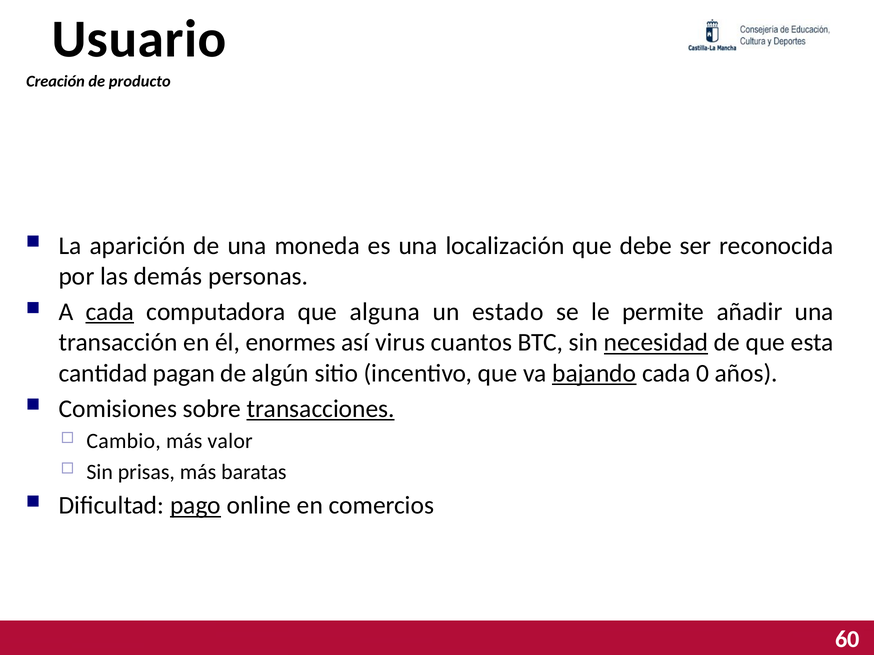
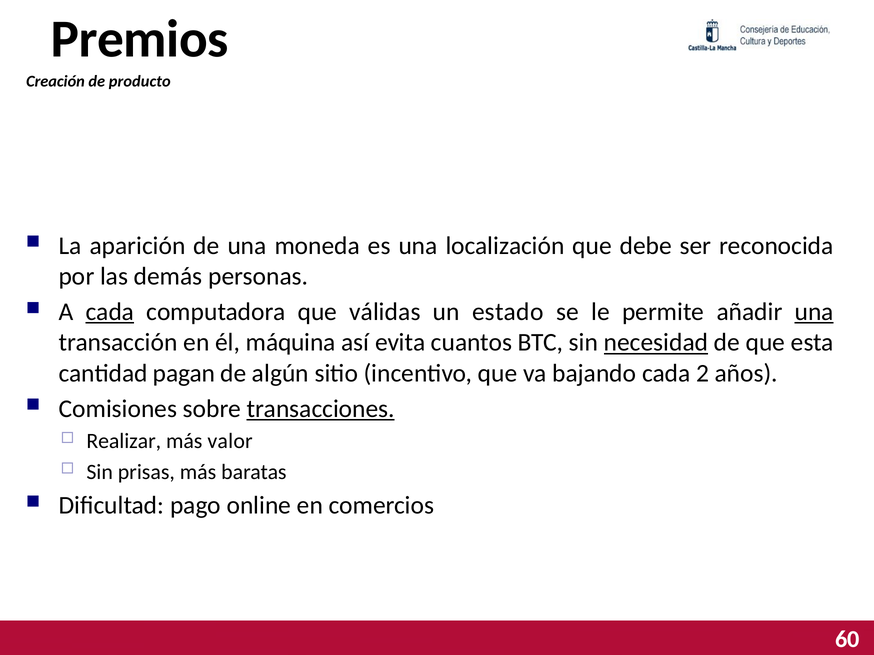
Usuario: Usuario -> Premios (140, 39)
alguna: alguna -> válidas (385, 312)
una underline: none -> present (814, 312)
enormes: enormes -> máquina (291, 343)
virus: virus -> evita (400, 343)
bajando underline: present -> none (594, 373)
0: 0 -> 2 (703, 373)
Cambio: Cambio -> Realizar (124, 442)
pago underline: present -> none (195, 506)
